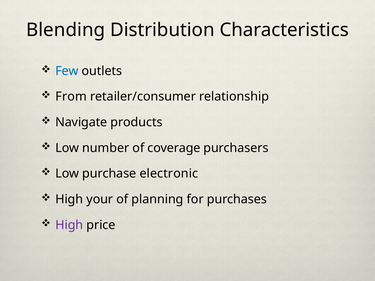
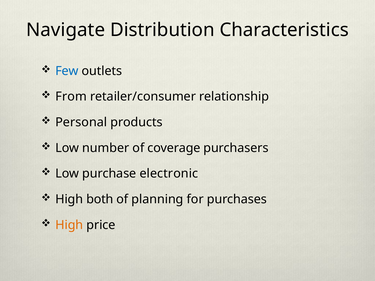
Blending: Blending -> Navigate (66, 30)
Navigate: Navigate -> Personal (81, 122)
your: your -> both (100, 199)
High colour: purple -> orange (69, 225)
